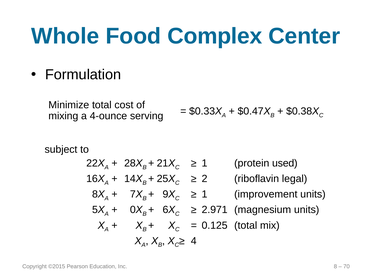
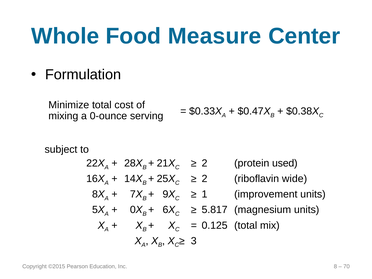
Complex: Complex -> Measure (215, 36)
4-ounce: 4-ounce -> 0-ounce (108, 116)
1: 1 -> 2 (205, 163)
legal: legal -> wide (295, 179)
2.971: 2.971 -> 5.817 (215, 210)
4: 4 -> 3 (194, 241)
